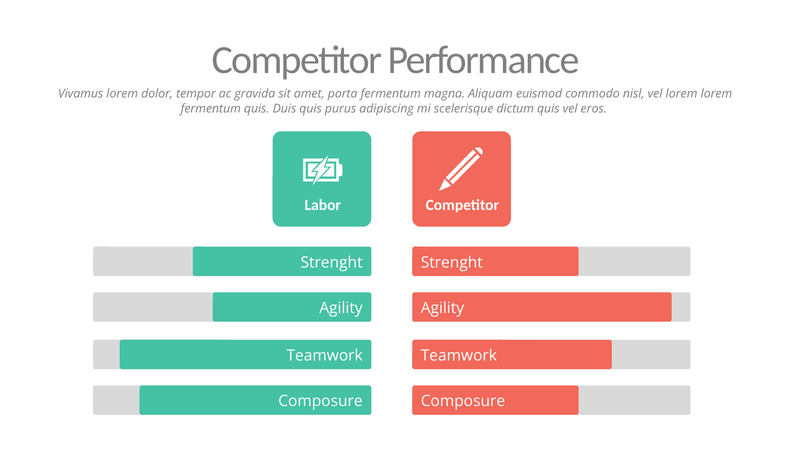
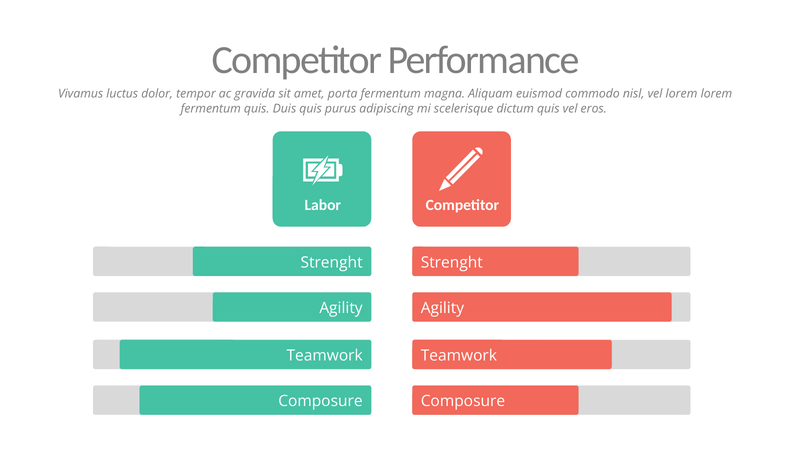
Vivamus lorem: lorem -> luctus (122, 94)
